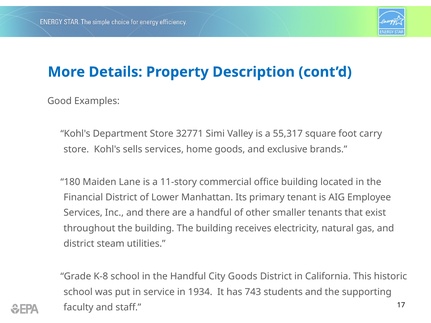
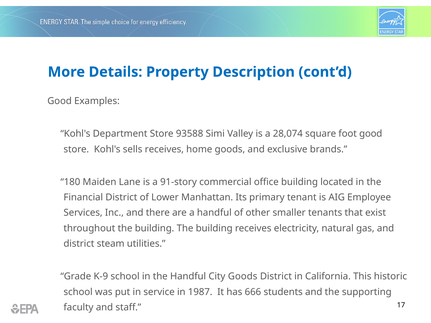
32771: 32771 -> 93588 (190, 134)
55,317: 55,317 -> 28,074 (288, 134)
foot carry: carry -> good (371, 134)
sells services: services -> receives (164, 149)
11-story: 11-story -> 91-story (179, 182)
K-8: K-8 -> K-9 (101, 277)
1934: 1934 -> 1987 (200, 292)
743: 743 -> 666 (253, 292)
